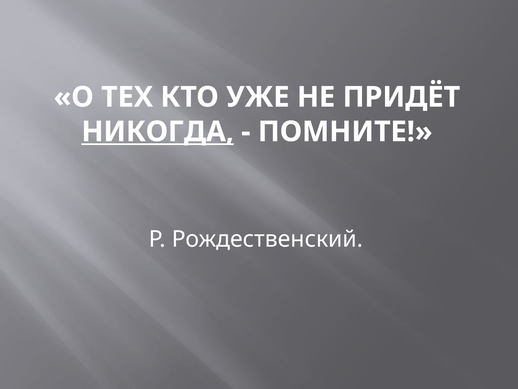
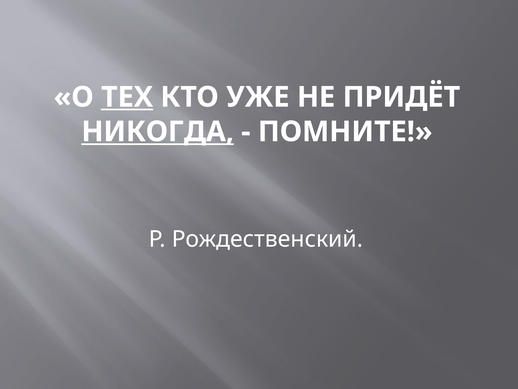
ТЕХ underline: none -> present (127, 97)
